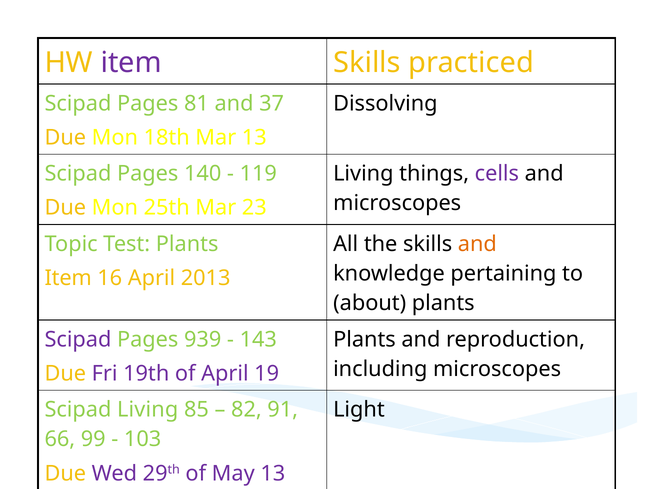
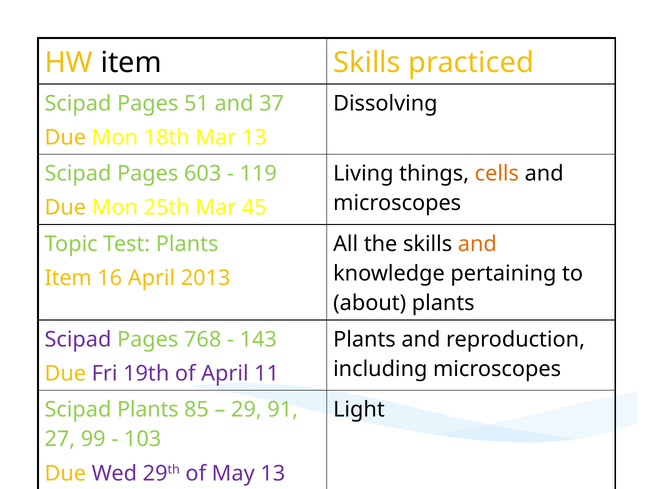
item colour: purple -> black (131, 63)
81: 81 -> 51 (196, 103)
140: 140 -> 603 (203, 174)
cells colour: purple -> orange (497, 174)
23: 23 -> 45 (254, 208)
939: 939 -> 768 (203, 339)
19: 19 -> 11 (267, 373)
Scipad Living: Living -> Plants (148, 410)
82: 82 -> 29 (246, 410)
66: 66 -> 27 (60, 439)
